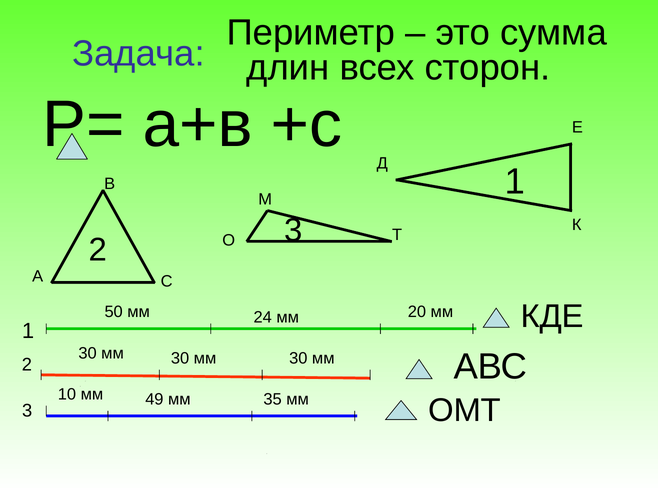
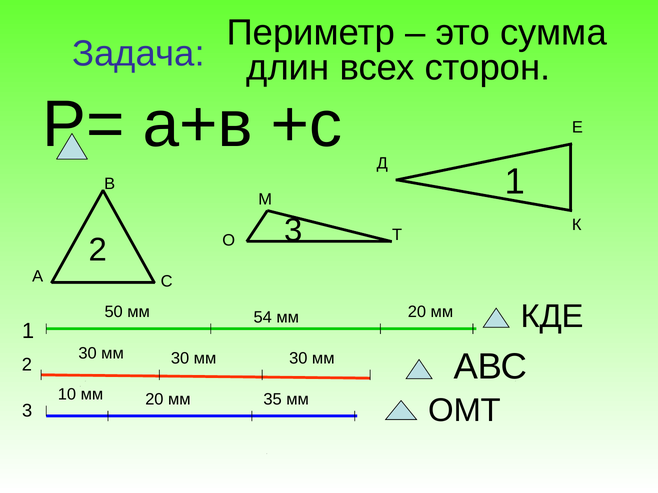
24: 24 -> 54 (263, 318)
10 мм 49: 49 -> 20 (154, 400)
